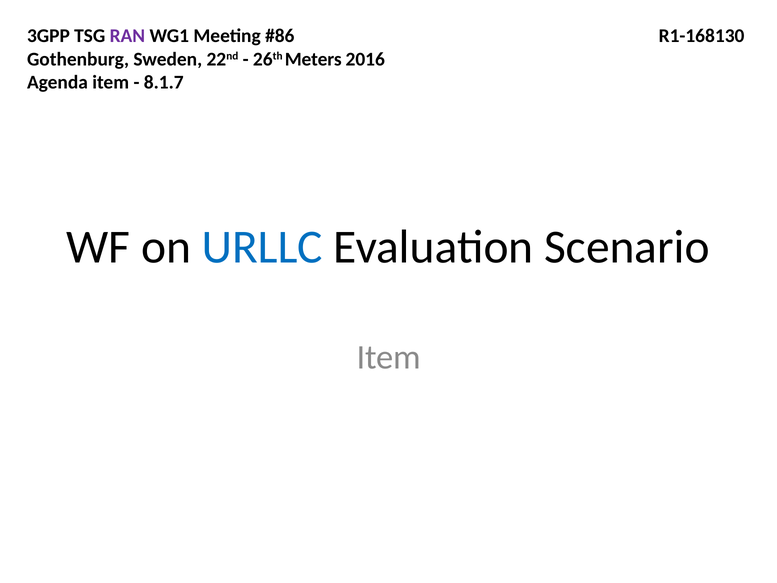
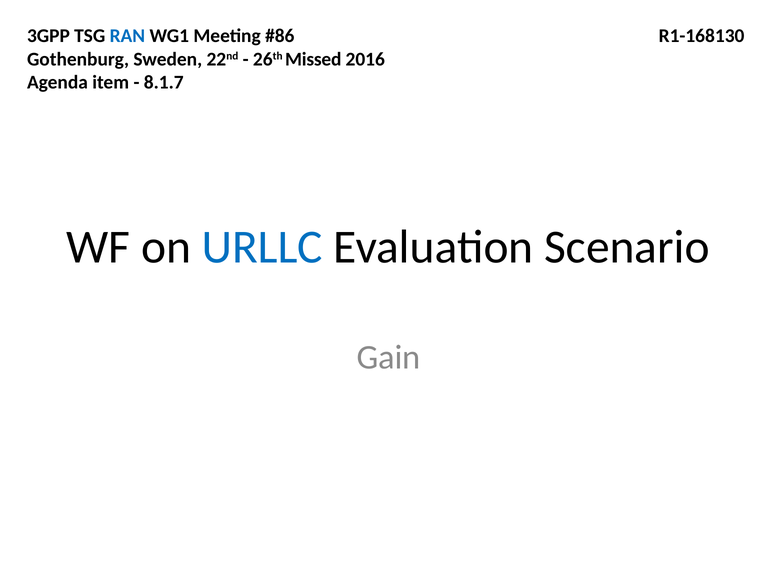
RAN colour: purple -> blue (127, 36)
Meters: Meters -> Missed (313, 59)
Item: Item -> Gain (389, 357)
